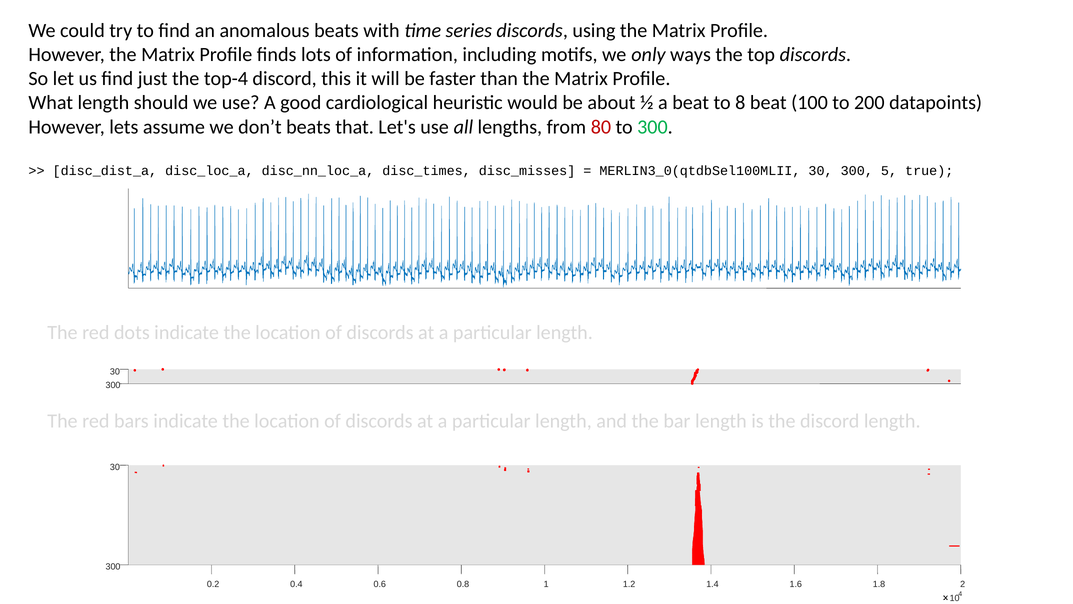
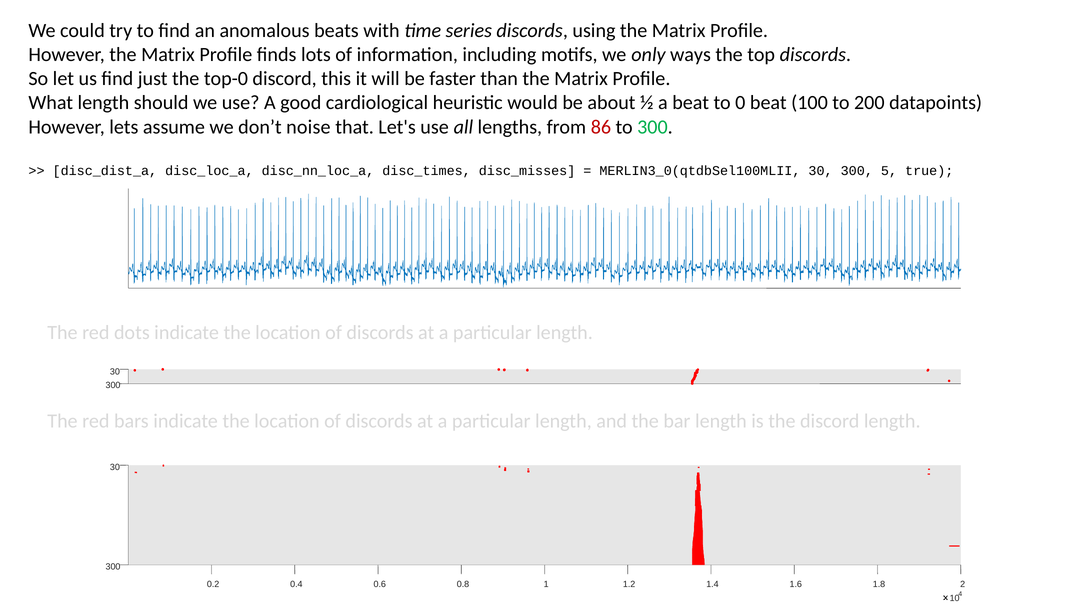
top-4: top-4 -> top-0 (226, 79)
8: 8 -> 0 (740, 103)
don’t beats: beats -> noise (308, 127)
80: 80 -> 86 (601, 127)
